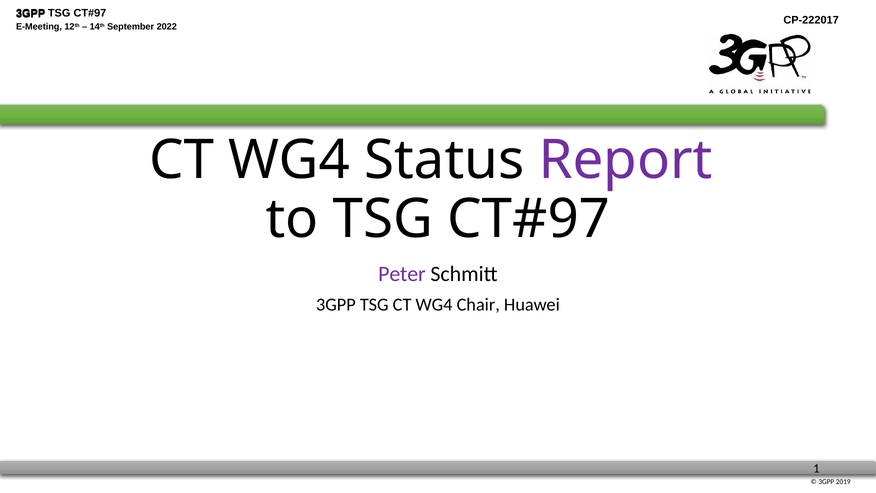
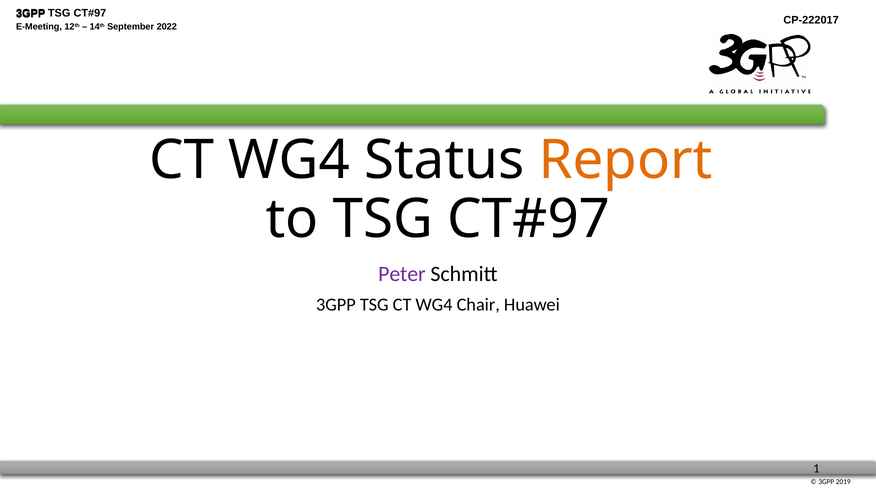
Report colour: purple -> orange (626, 160)
